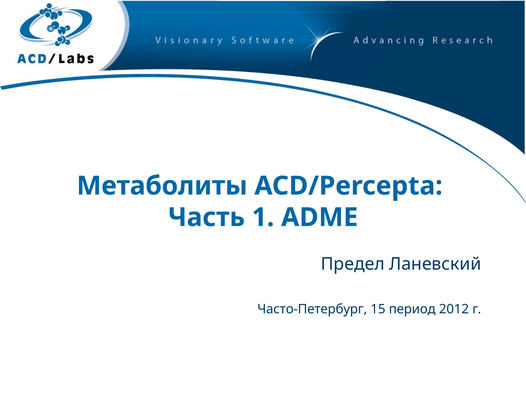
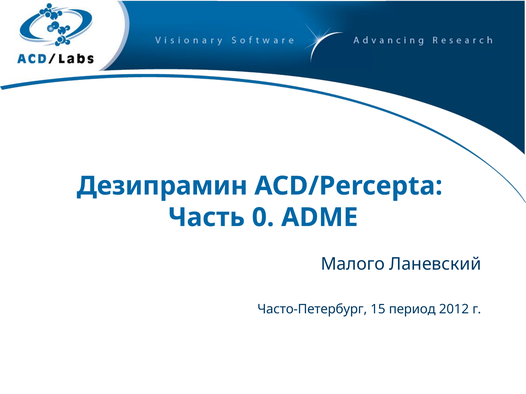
Метаболиты: Метаболиты -> Дезипрамин (162, 186)
1: 1 -> 0 (263, 218)
Предел: Предел -> Малого (353, 264)
